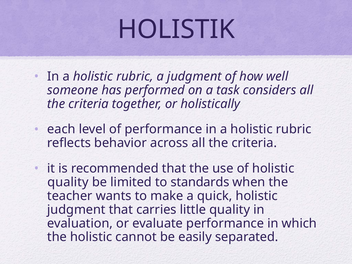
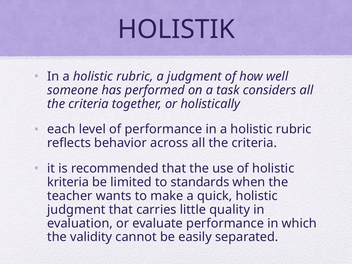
quality: quality -> kriteria (68, 182)
the holistic: holistic -> validity (91, 237)
